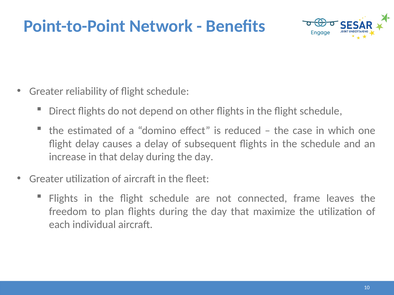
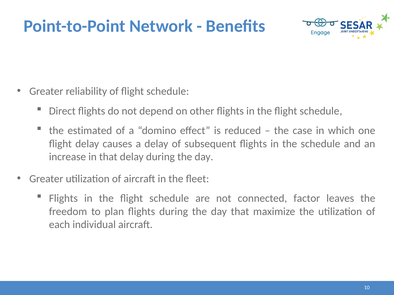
frame: frame -> factor (307, 199)
